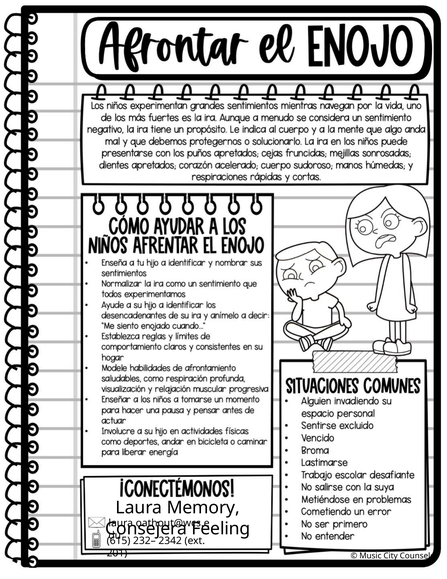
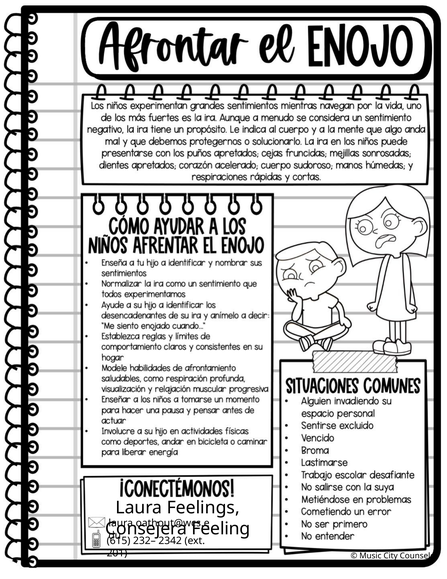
Memory: Memory -> Feelings (203, 507)
